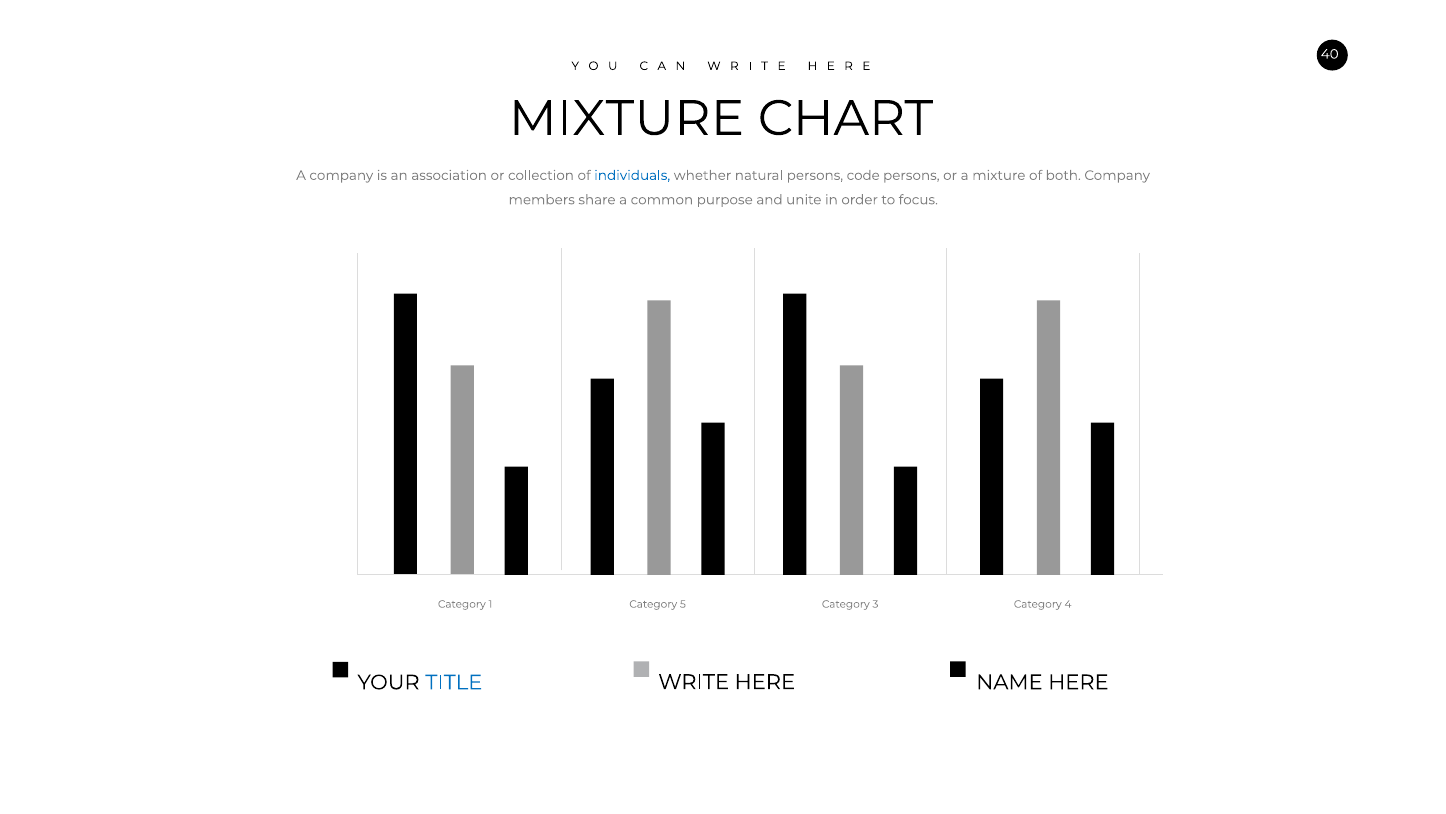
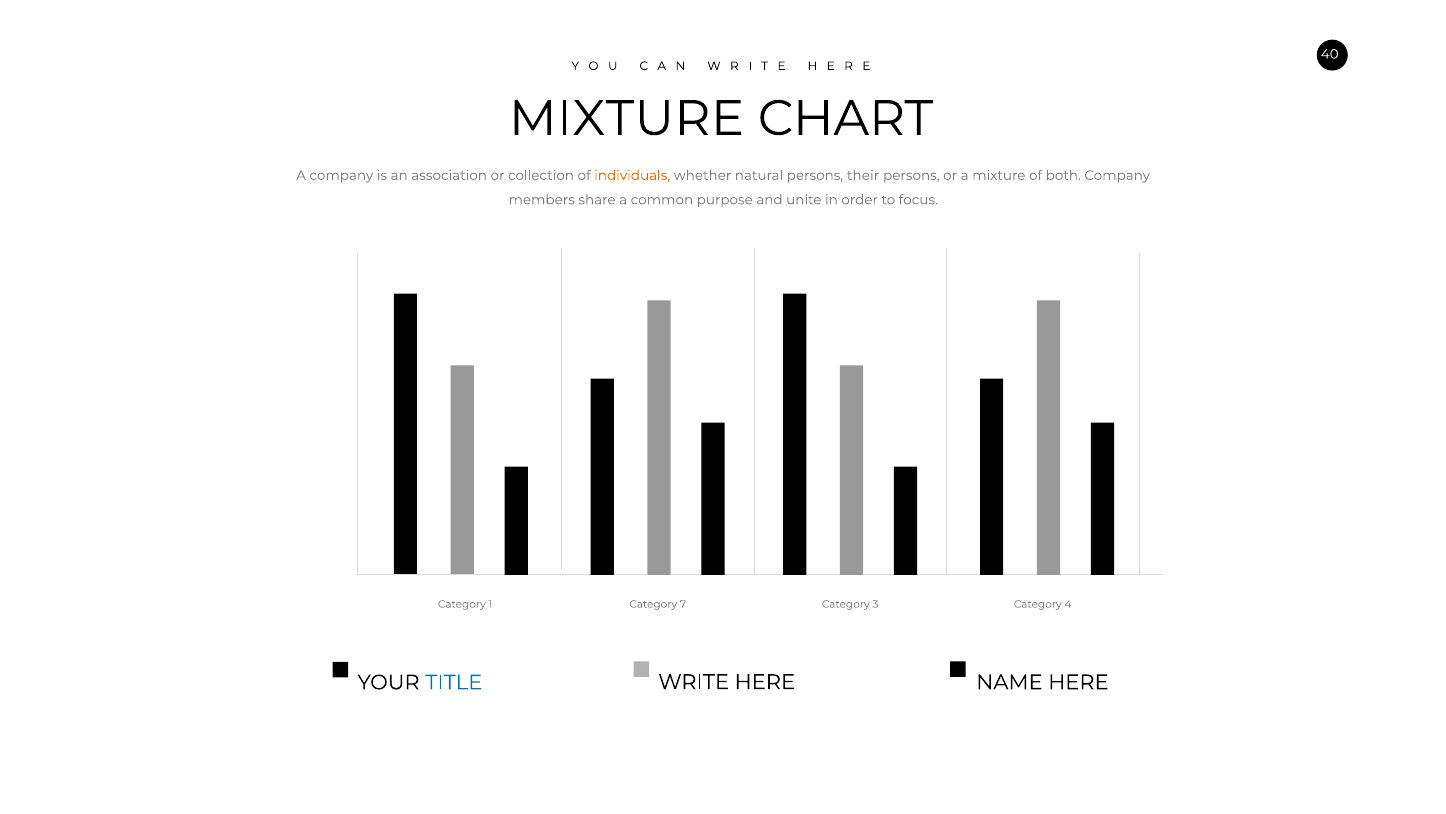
individuals colour: blue -> orange (632, 175)
code: code -> their (863, 175)
5: 5 -> 7 (683, 604)
